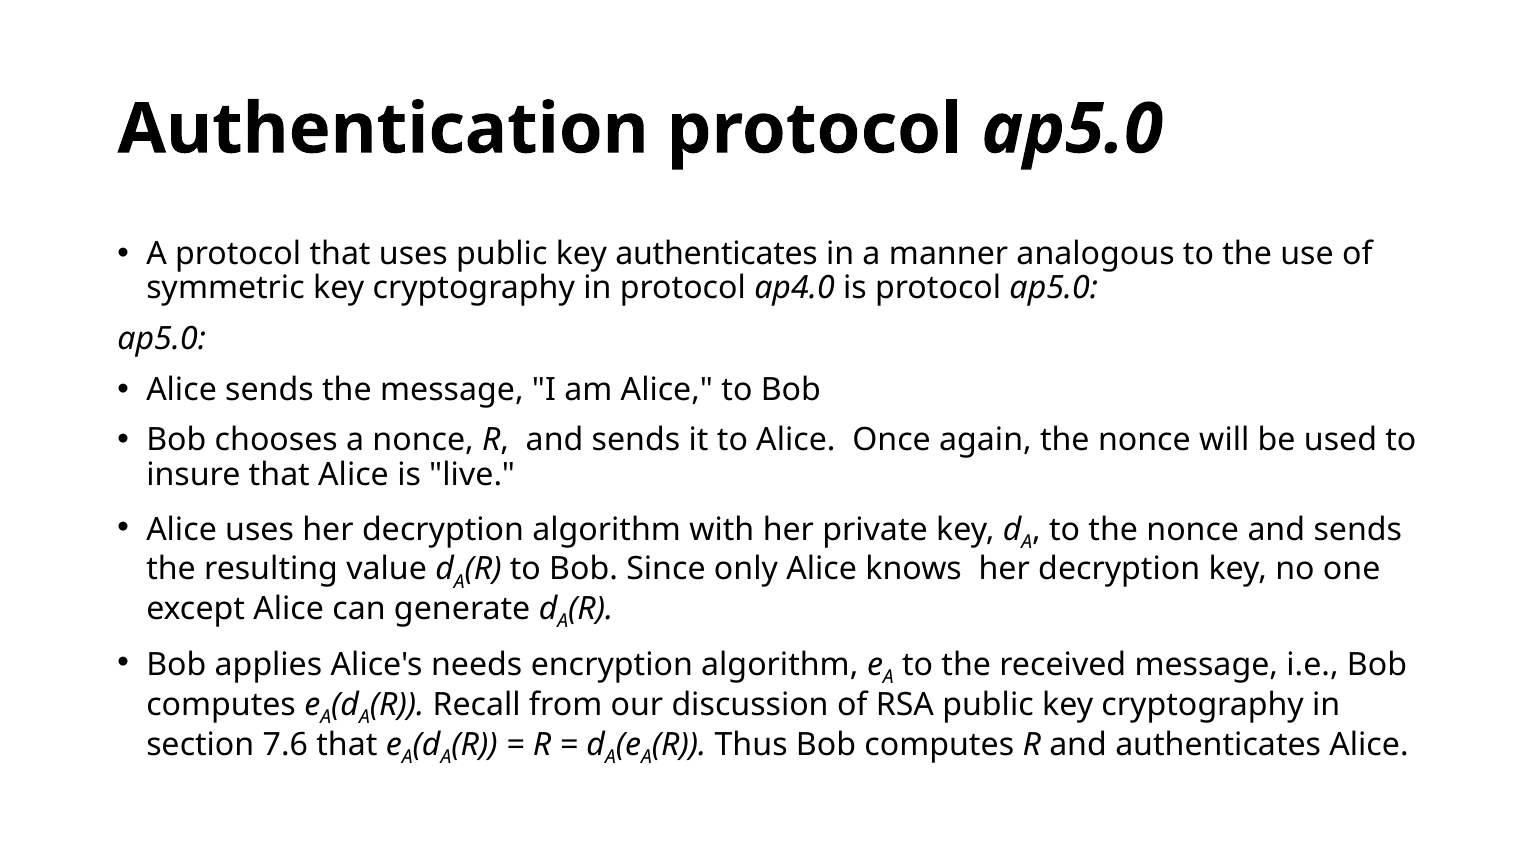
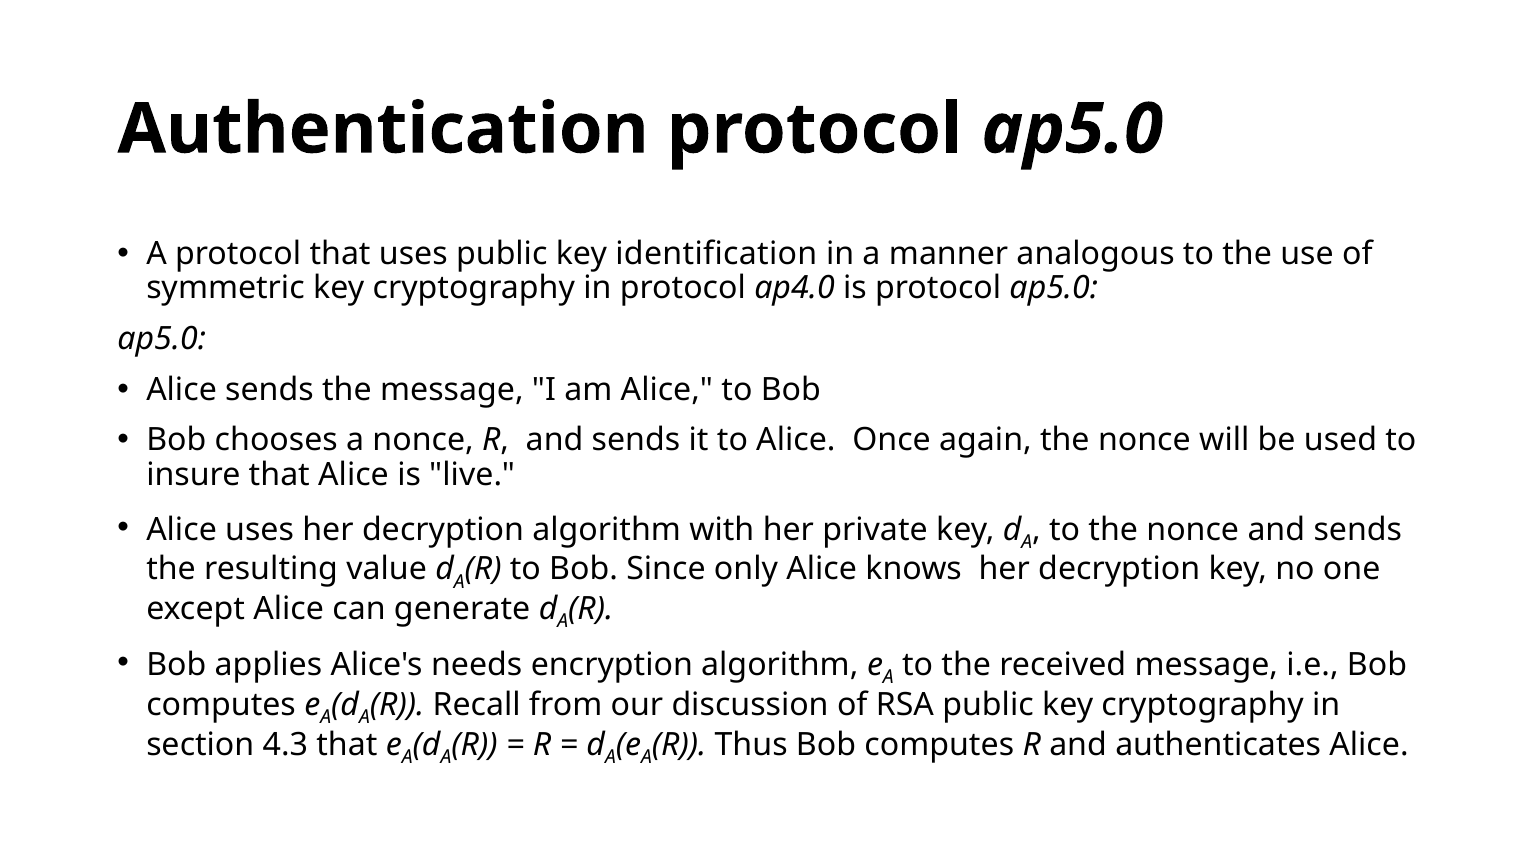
key authenticates: authenticates -> identification (716, 254)
7.6: 7.6 -> 4.3 (285, 745)
